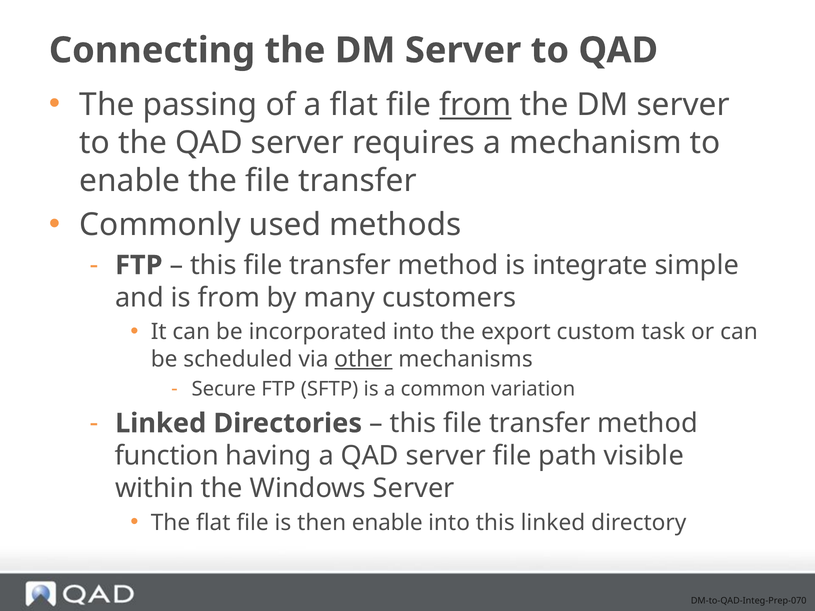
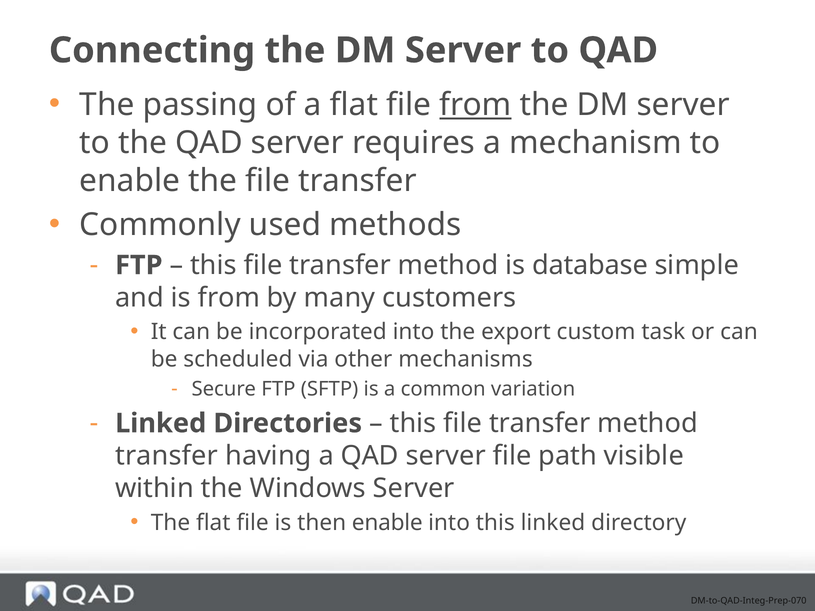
integrate: integrate -> database (590, 265)
other underline: present -> none (363, 359)
function: function -> transfer (167, 456)
